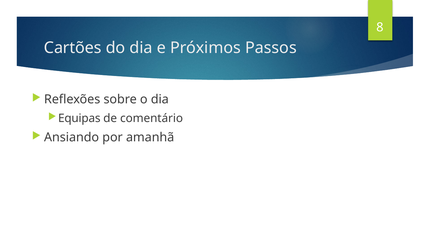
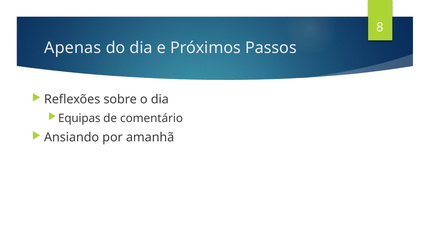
Cartões: Cartões -> Apenas (73, 48)
